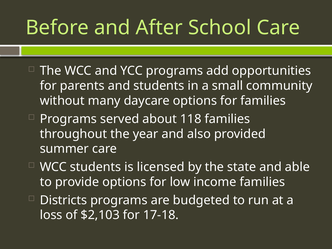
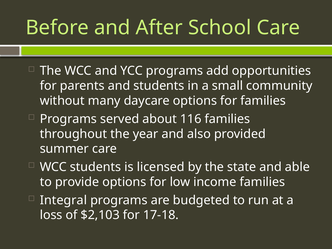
118: 118 -> 116 (191, 119)
Districts: Districts -> Integral (63, 200)
